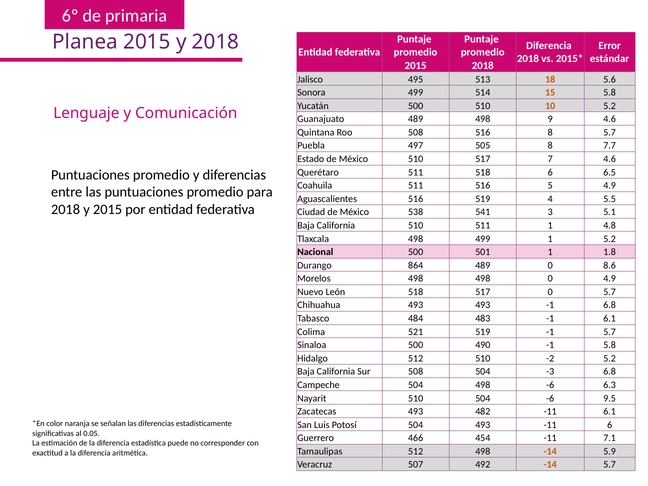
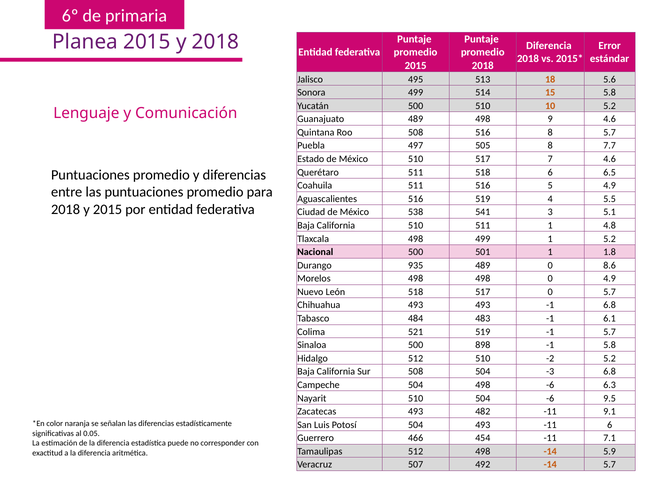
864: 864 -> 935 (416, 265)
490: 490 -> 898 (483, 345)
-11 6.1: 6.1 -> 9.1 (610, 412)
